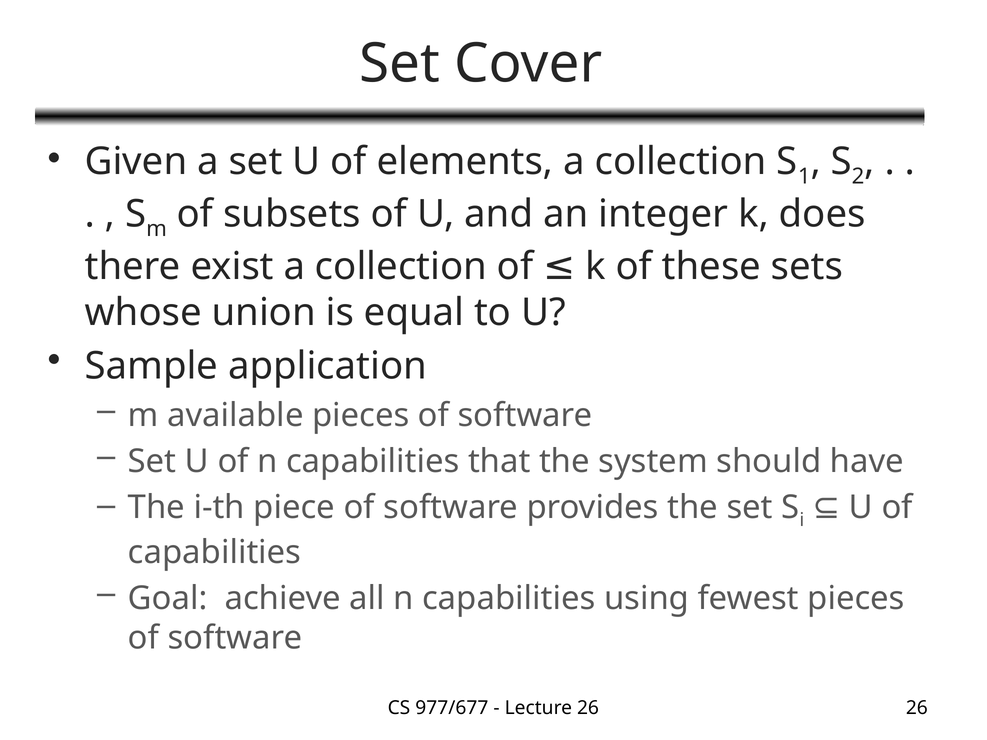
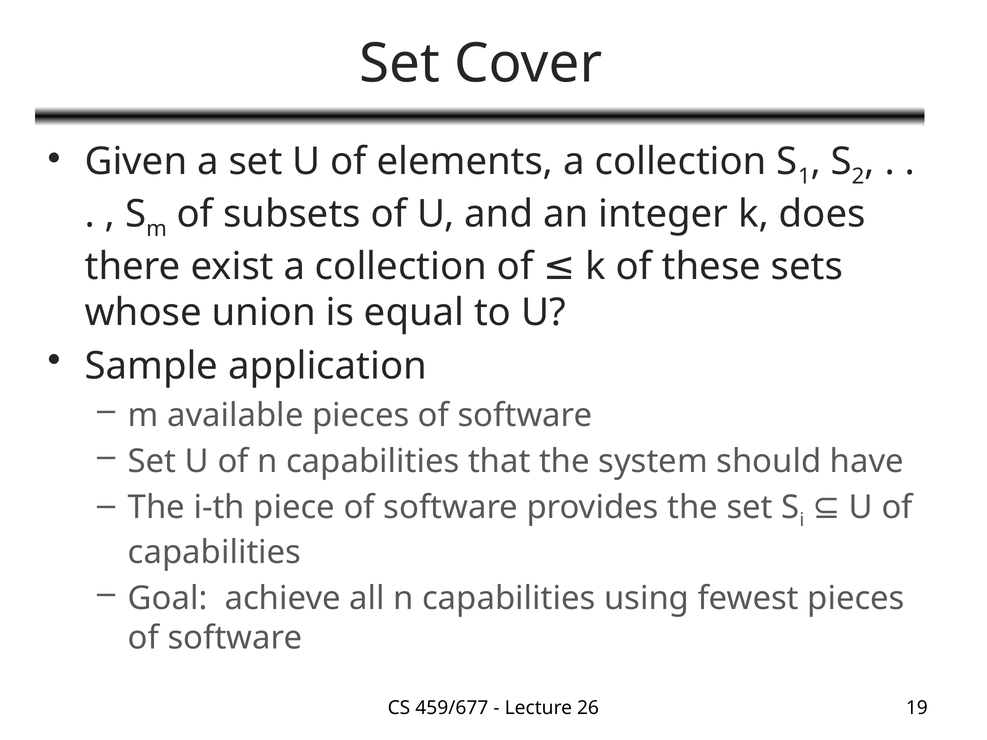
977/677: 977/677 -> 459/677 (452, 708)
26 26: 26 -> 19 (917, 708)
